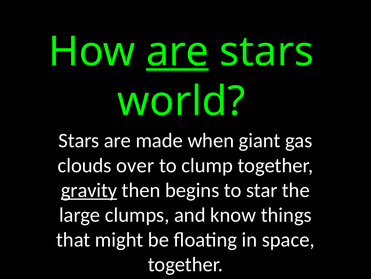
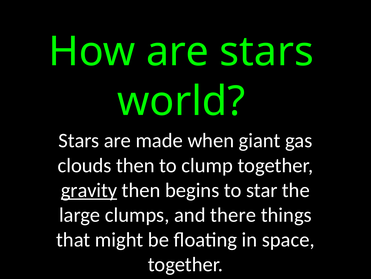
are underline: present -> none (177, 52)
clouds over: over -> then (135, 165)
know: know -> there (233, 214)
